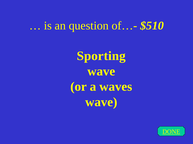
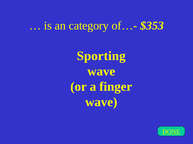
question: question -> category (89, 26)
$510: $510 -> $353 (152, 26)
waves: waves -> finger (116, 87)
